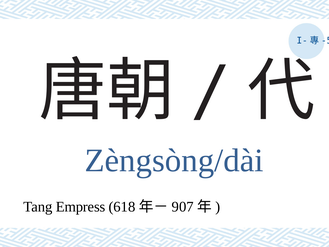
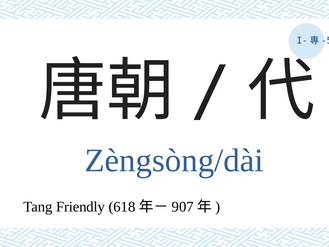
Empress: Empress -> Friendly (81, 207)
